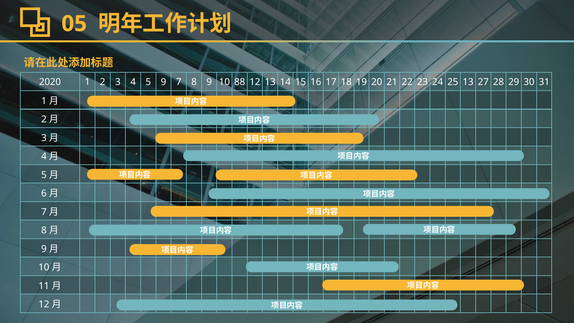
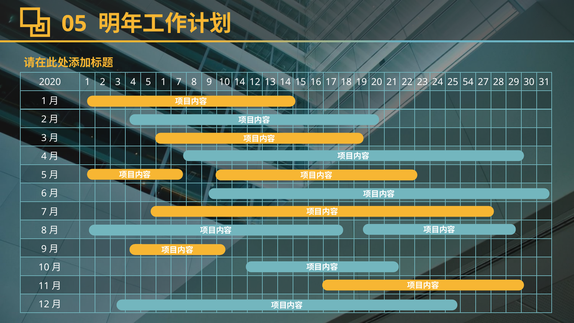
5 9: 9 -> 1 (164, 82)
10 88: 88 -> 14 (240, 82)
25 13: 13 -> 54 (468, 82)
